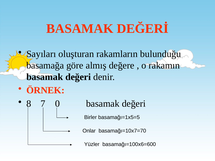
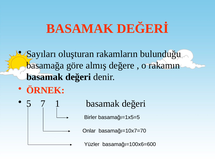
8: 8 -> 5 (29, 104)
0: 0 -> 1 (57, 104)
